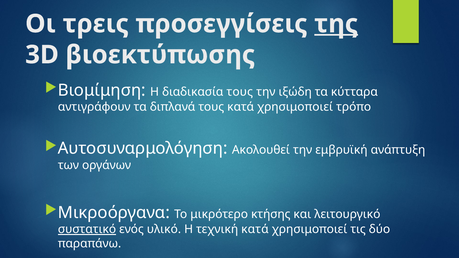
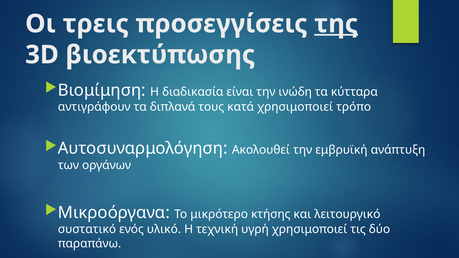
διαδικασία τους: τους -> είναι (240, 92)
ιξώδη: ιξώδη -> ινώδη (295, 92)
συστατικό underline: present -> none (87, 230)
τεχνική κατά: κατά -> υγρή (255, 230)
